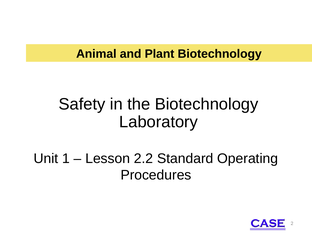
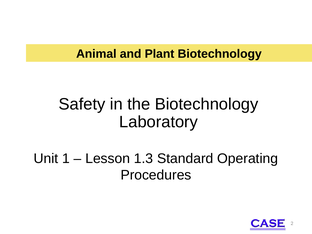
2.2: 2.2 -> 1.3 (144, 158)
